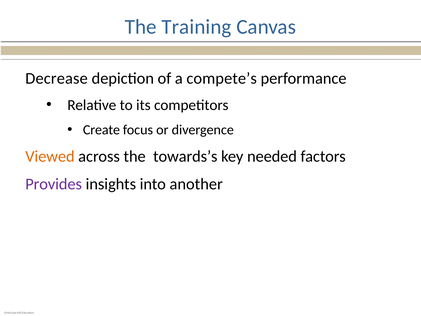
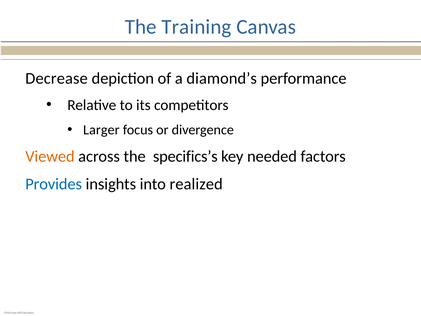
compete’s: compete’s -> diamond’s (222, 78)
Create: Create -> Larger (101, 130)
towards’s: towards’s -> specifics’s (185, 156)
Provides colour: purple -> blue (54, 184)
another: another -> realized (196, 184)
